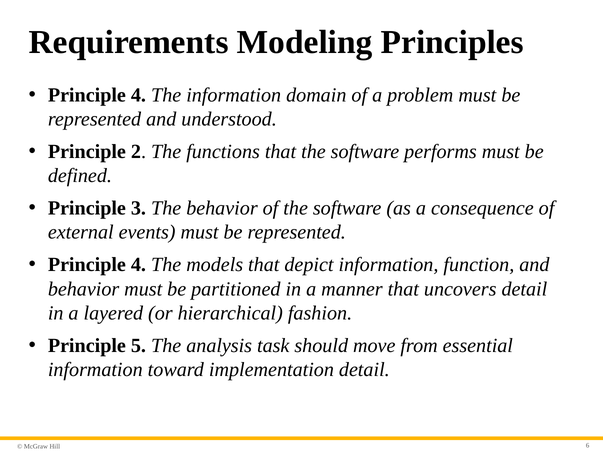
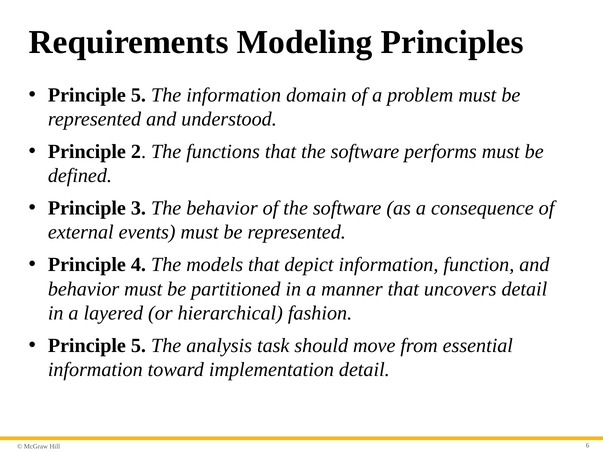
4: 4 -> 5 (138, 95)
